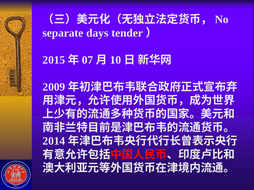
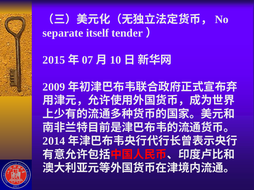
days: days -> itself (97, 33)
